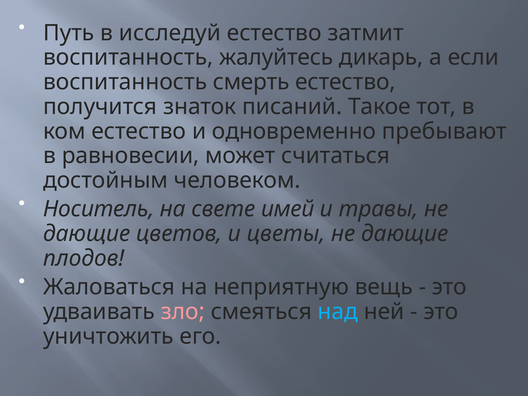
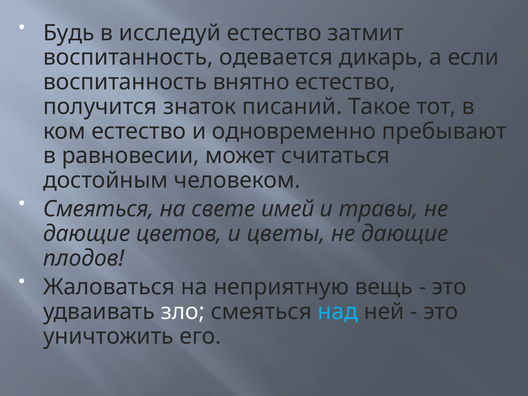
Путь: Путь -> Будь (69, 33)
жалуйтесь: жалуйтесь -> одевается (276, 57)
смерть: смерть -> внятно (251, 82)
Носитель: Носитель -> Смеяться (99, 209)
зло colour: pink -> white (183, 312)
